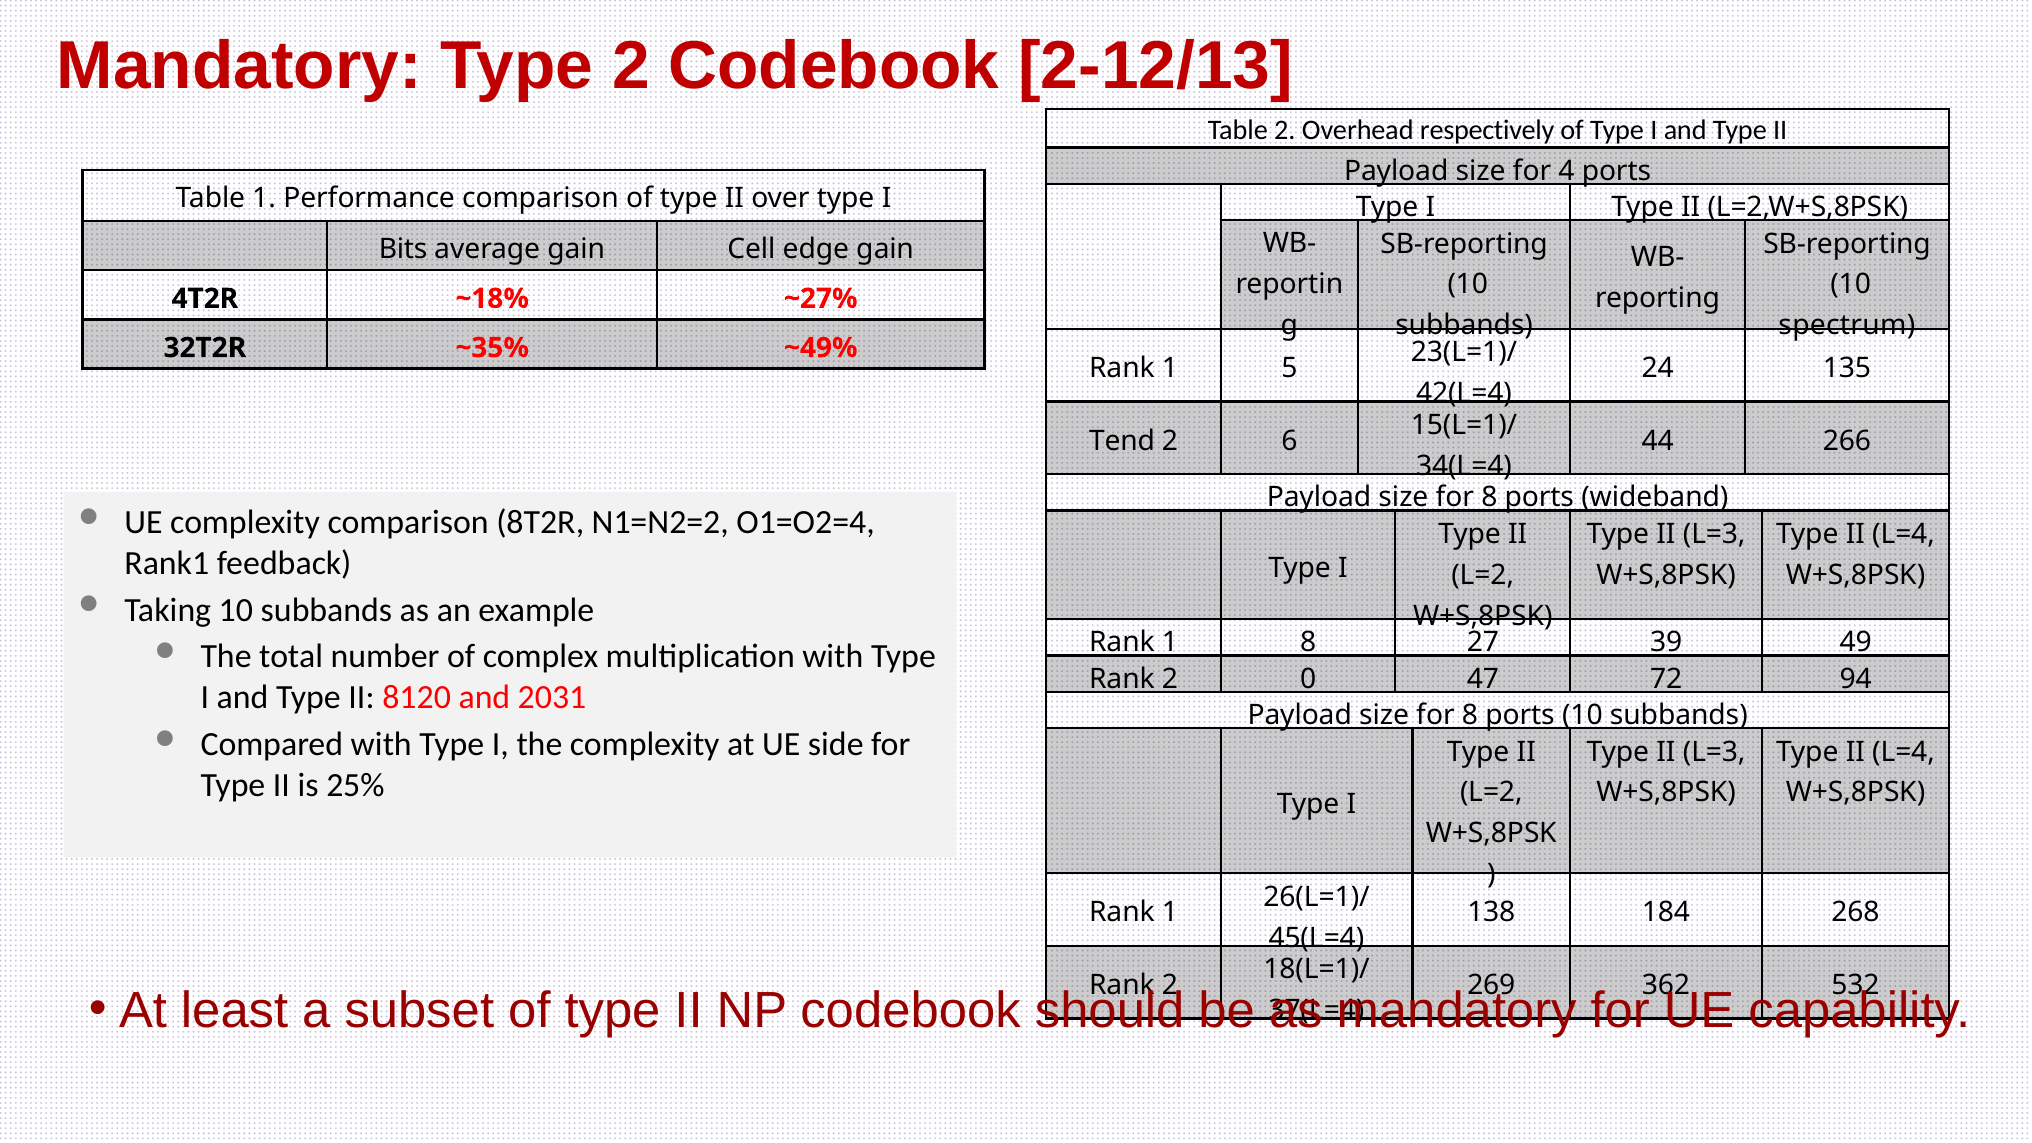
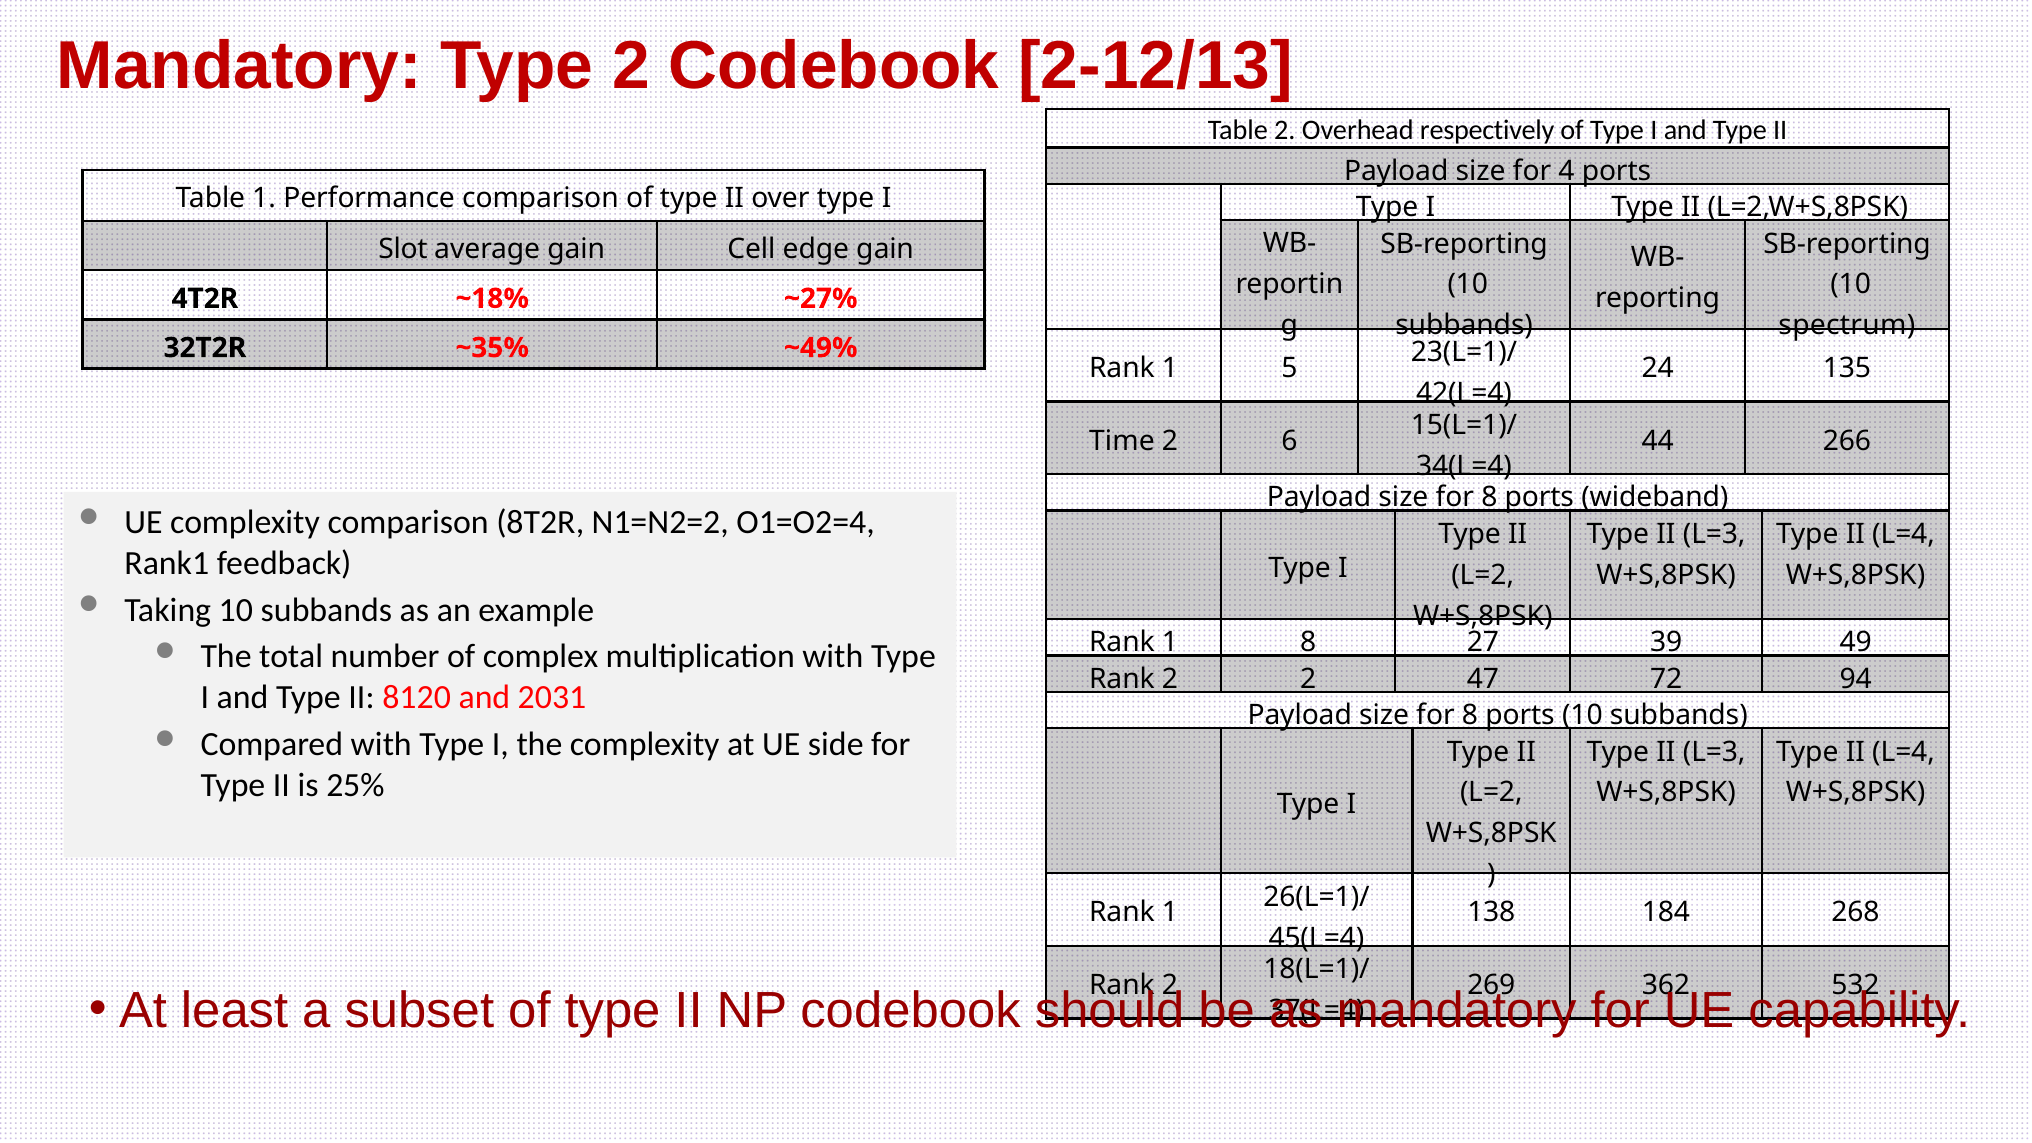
Bits: Bits -> Slot (403, 249)
Tend: Tend -> Time (1122, 441)
2 0: 0 -> 2 (1308, 679)
